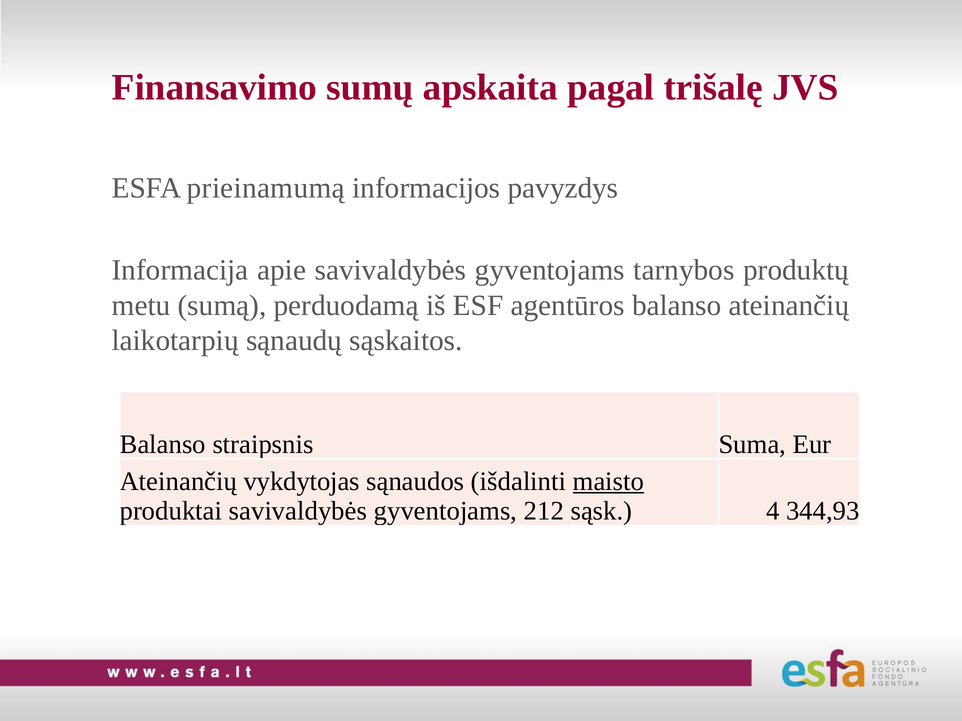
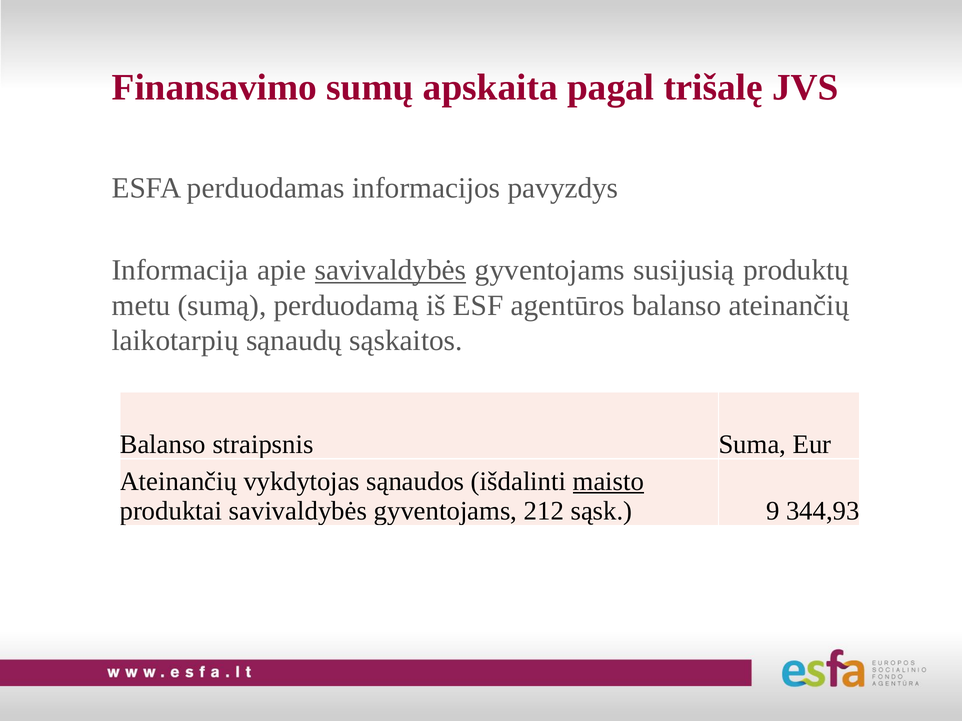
prieinamumą: prieinamumą -> perduodamas (266, 188)
savivaldybės underline: none -> present (390, 270)
tarnybos: tarnybos -> susijusią (684, 270)
4: 4 -> 9 (773, 511)
